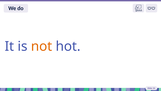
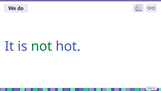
not colour: orange -> green (42, 46)
